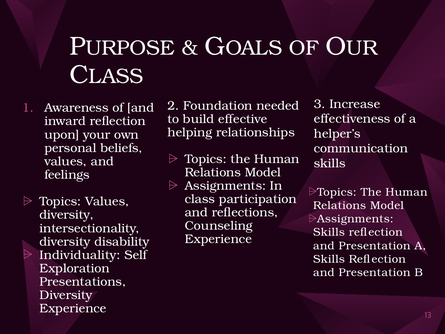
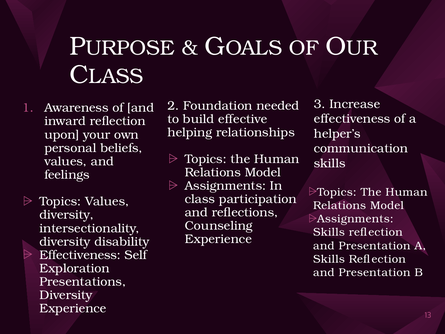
Individuality: Individuality -> Effectiveness (80, 255)
